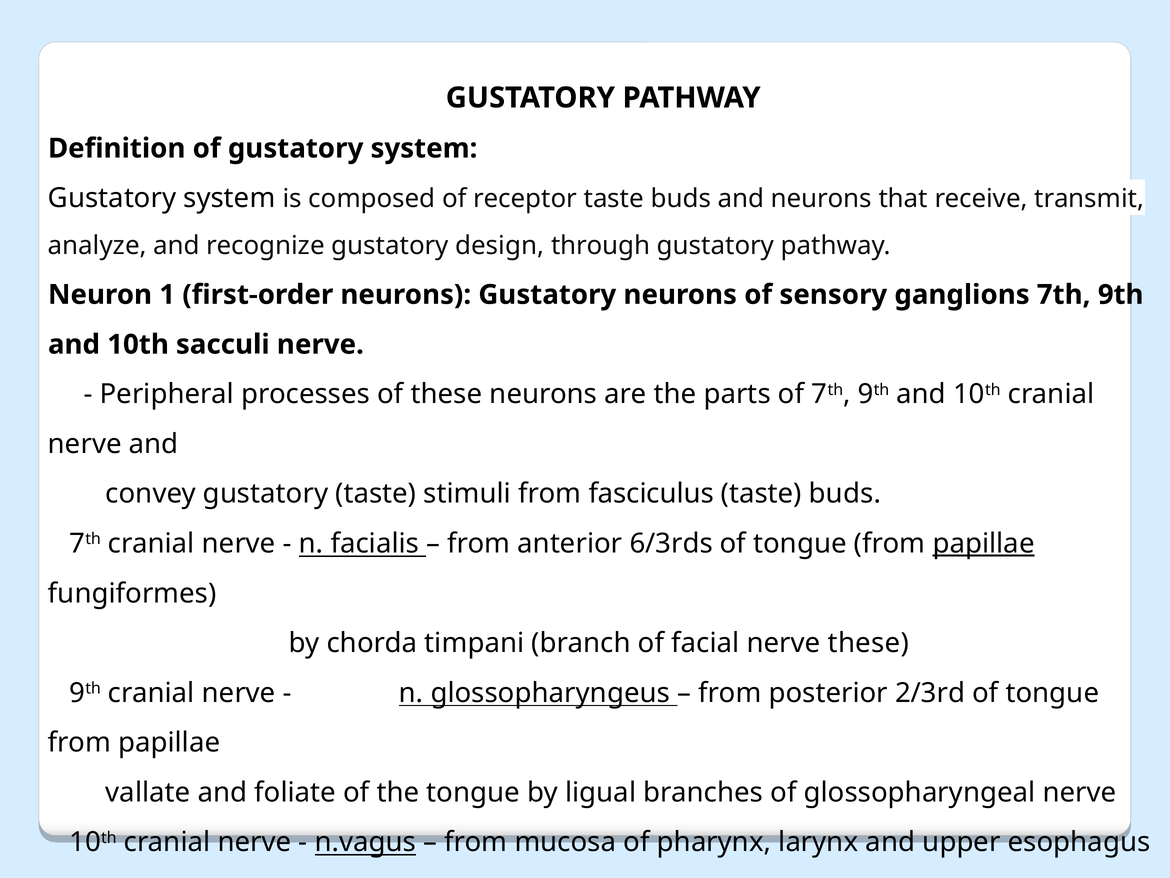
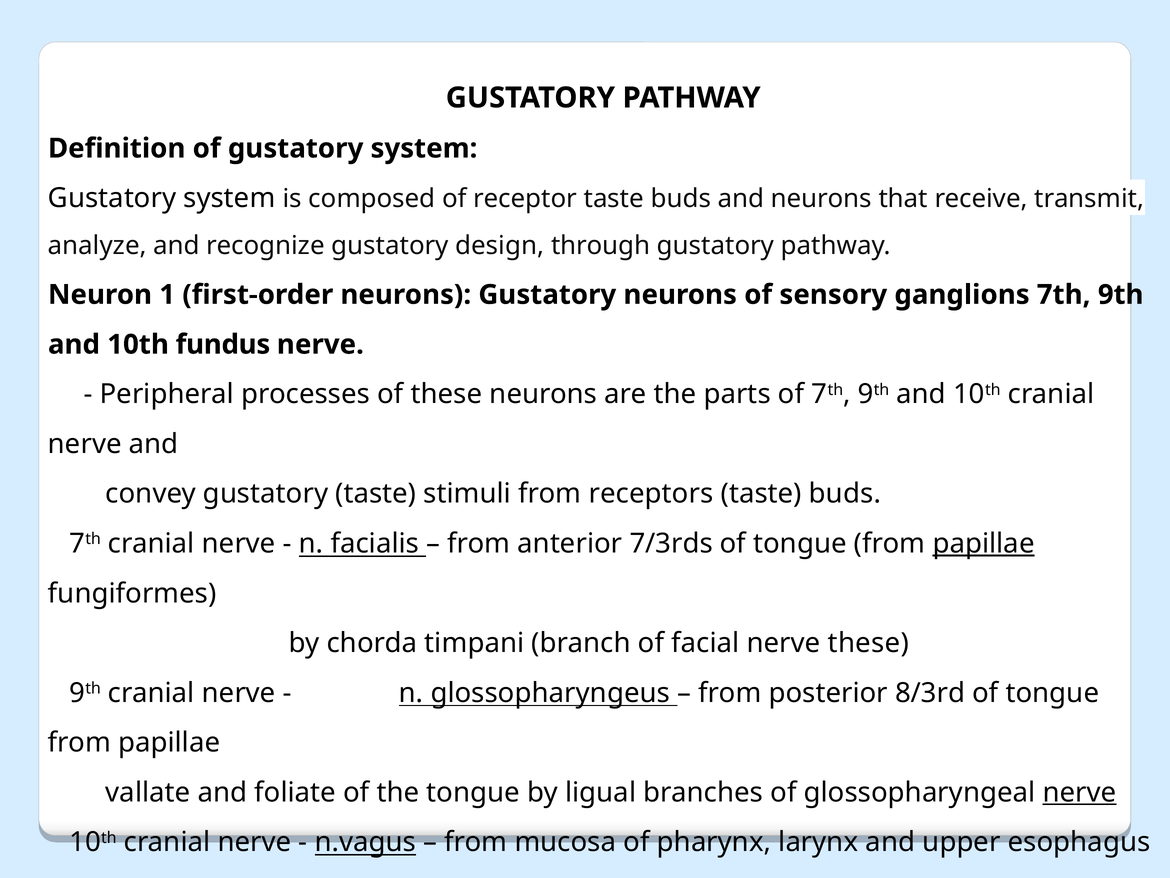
sacculi: sacculi -> fundus (223, 344)
fasciculus: fasciculus -> receptors (651, 494)
6/3rds: 6/3rds -> 7/3rds (671, 543)
2/3rd: 2/3rd -> 8/3rd (930, 693)
nerve underline: none -> present (1080, 792)
